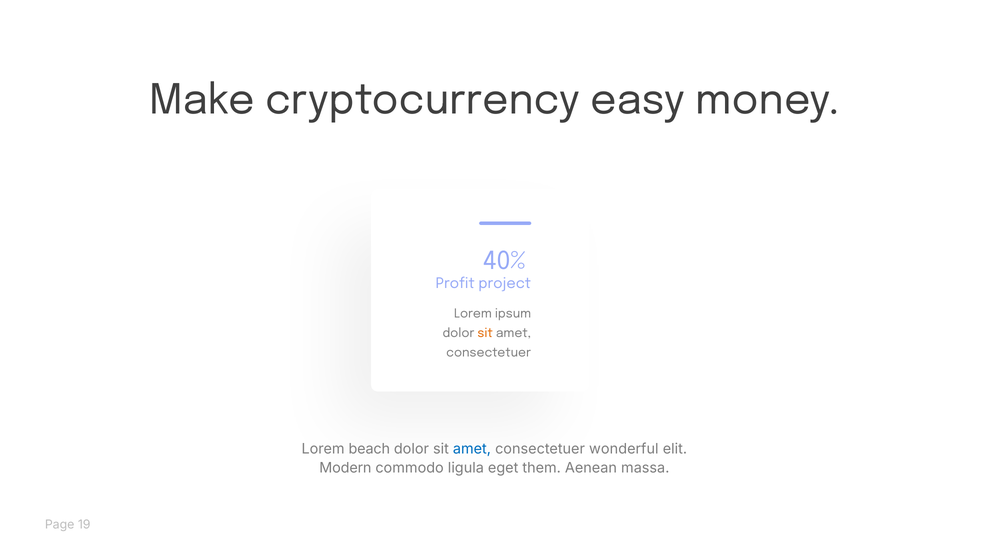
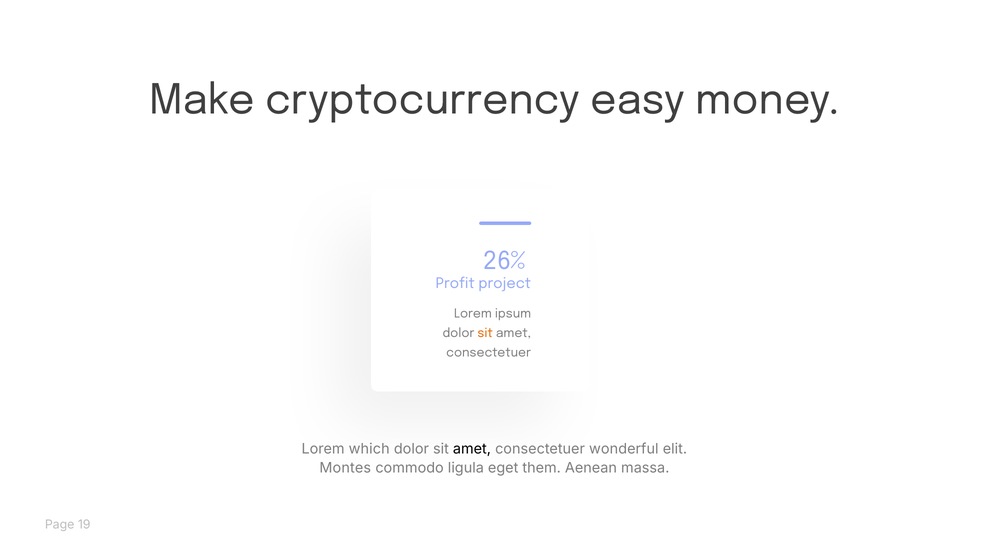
40%: 40% -> 26% (504, 261)
beach: beach -> which (369, 449)
amet colour: blue -> black (472, 449)
Modern: Modern -> Montes (345, 468)
